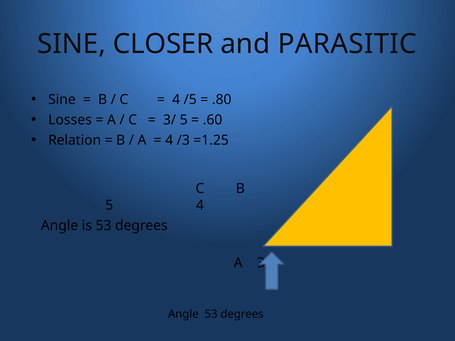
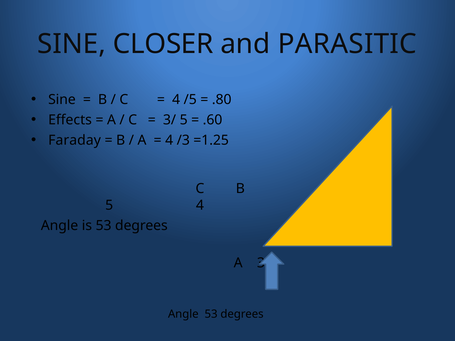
Losses: Losses -> Effects (70, 120)
Relation: Relation -> Faraday (75, 141)
